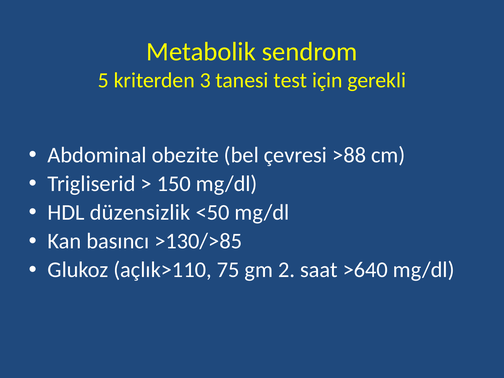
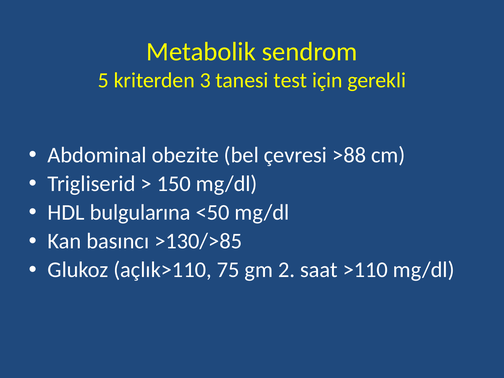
düzensizlik: düzensizlik -> bulgularına (140, 212)
>640: >640 -> >110 (365, 270)
